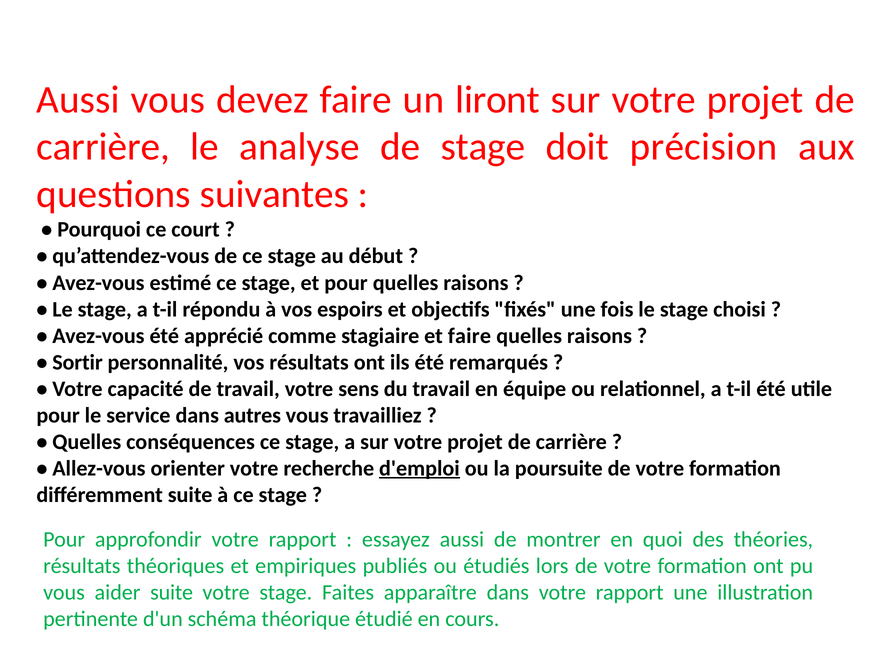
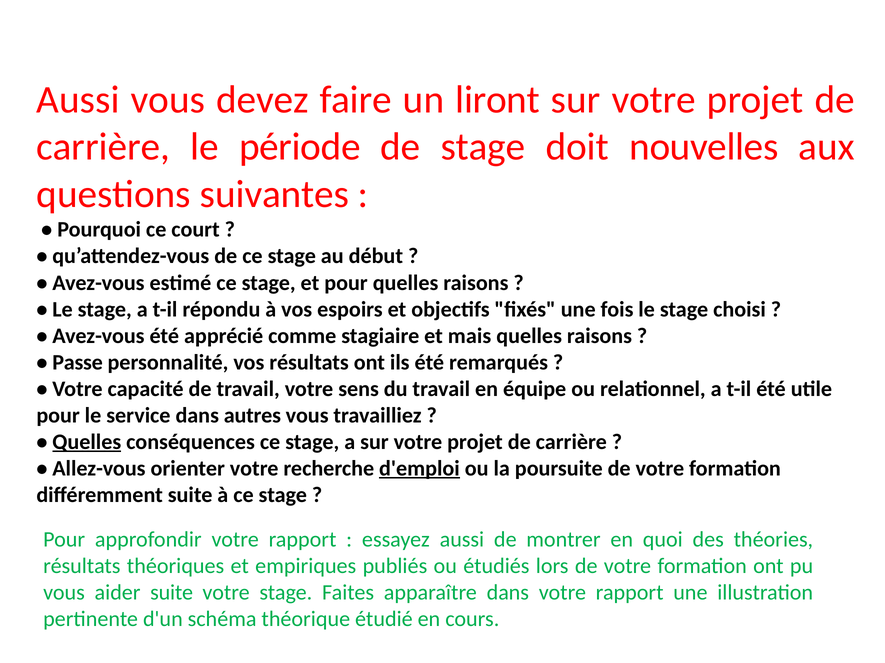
analyse: analyse -> période (300, 147)
précision: précision -> nouvelles (704, 147)
et faire: faire -> mais (470, 336)
Sortir: Sortir -> Passe (78, 363)
Quelles underline: none -> present (87, 442)
